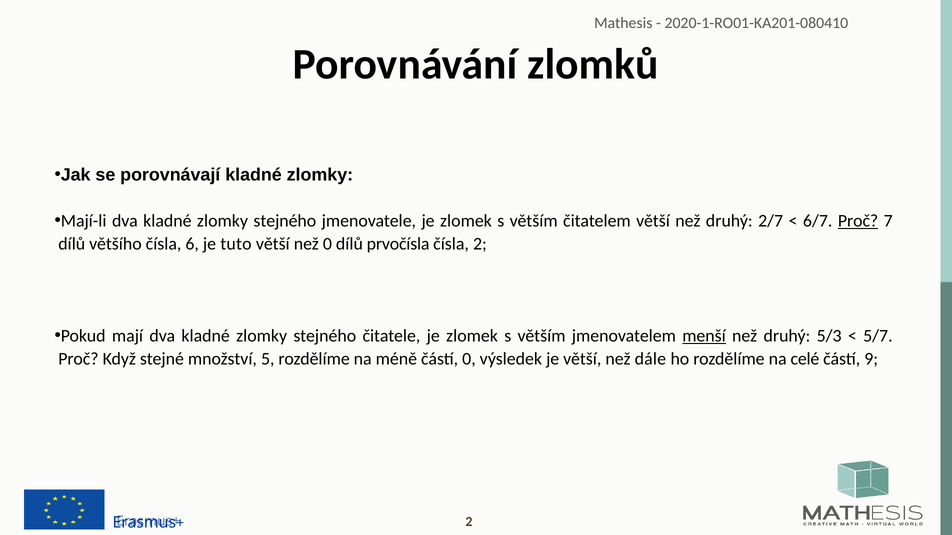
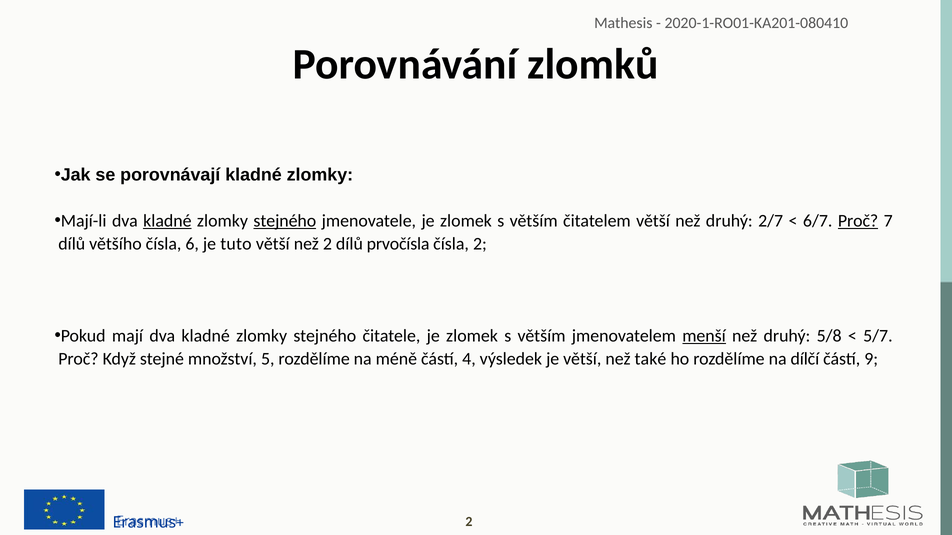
kladné underline: none -> present (167, 221)
stejného underline: none -> present (285, 221)
než 0: 0 -> 2 (327, 244)
5/3: 5/3 -> 5/8 (829, 336)
částí 0: 0 -> 4 (469, 359)
dále: dále -> také (650, 359)
celé: celé -> dílčí (805, 359)
